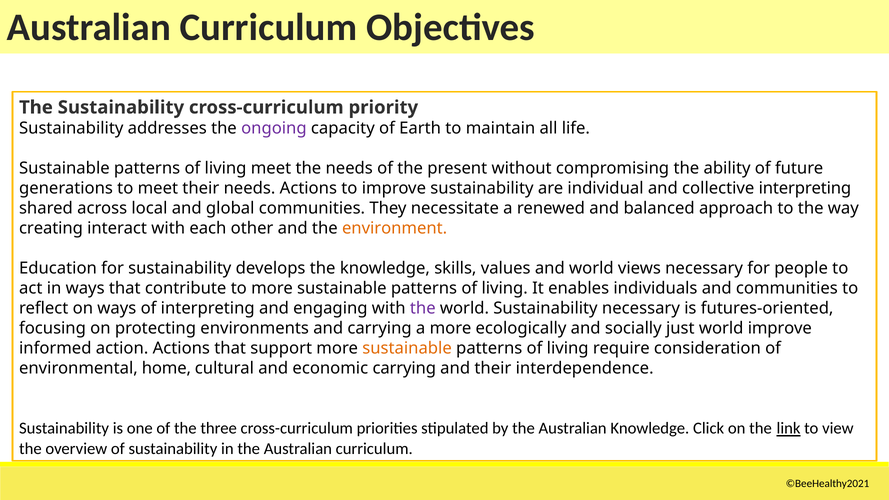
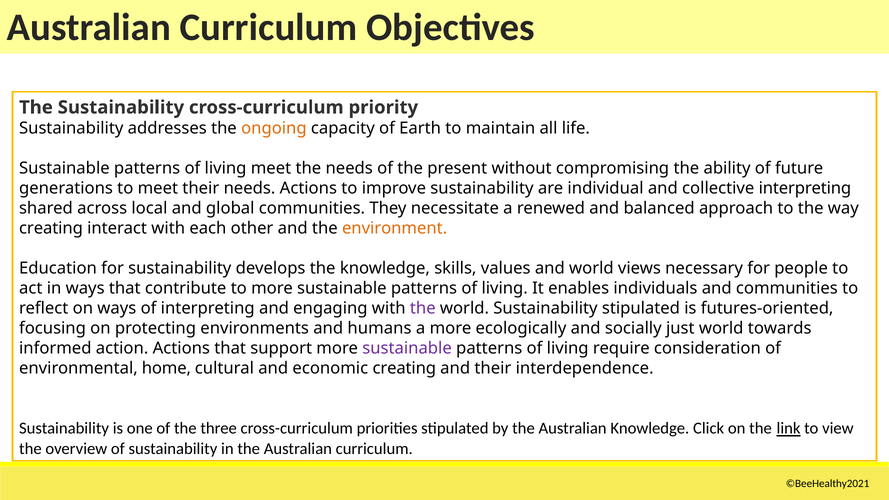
ongoing colour: purple -> orange (274, 128)
Sustainability necessary: necessary -> stipulated (641, 308)
and carrying: carrying -> humans (380, 328)
world improve: improve -> towards (780, 328)
sustainable colour: orange -> purple (407, 348)
economic carrying: carrying -> creating (404, 368)
